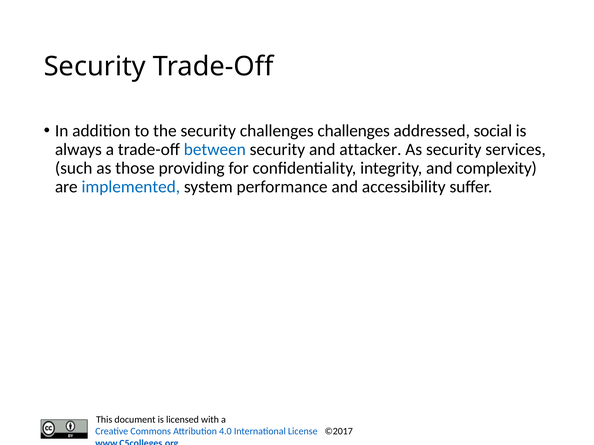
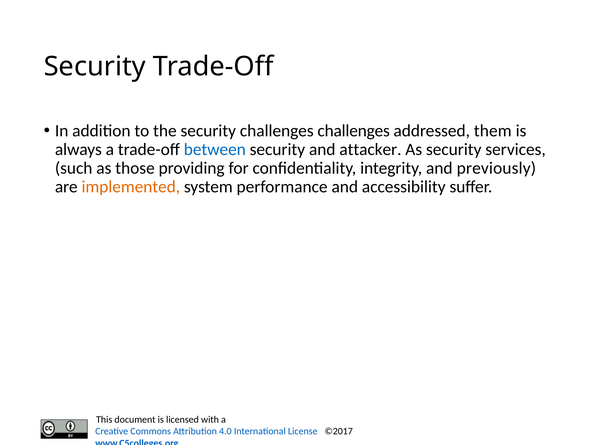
social: social -> them (493, 131)
complexity: complexity -> previously (496, 168)
implemented colour: blue -> orange (131, 187)
